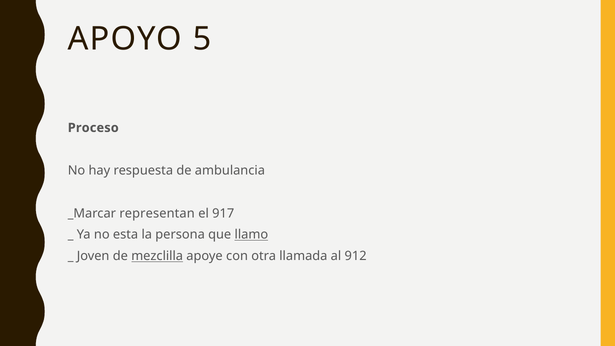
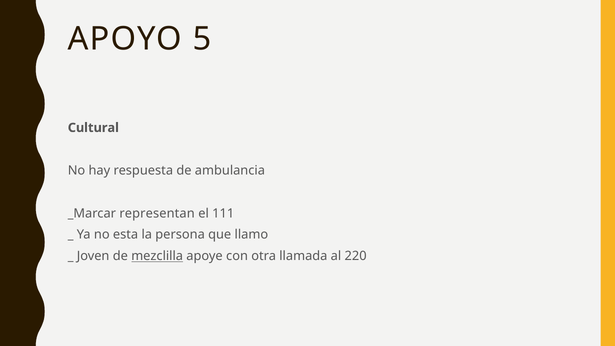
Proceso: Proceso -> Cultural (93, 128)
917: 917 -> 111 (223, 213)
llamo underline: present -> none (251, 235)
912: 912 -> 220 (356, 256)
